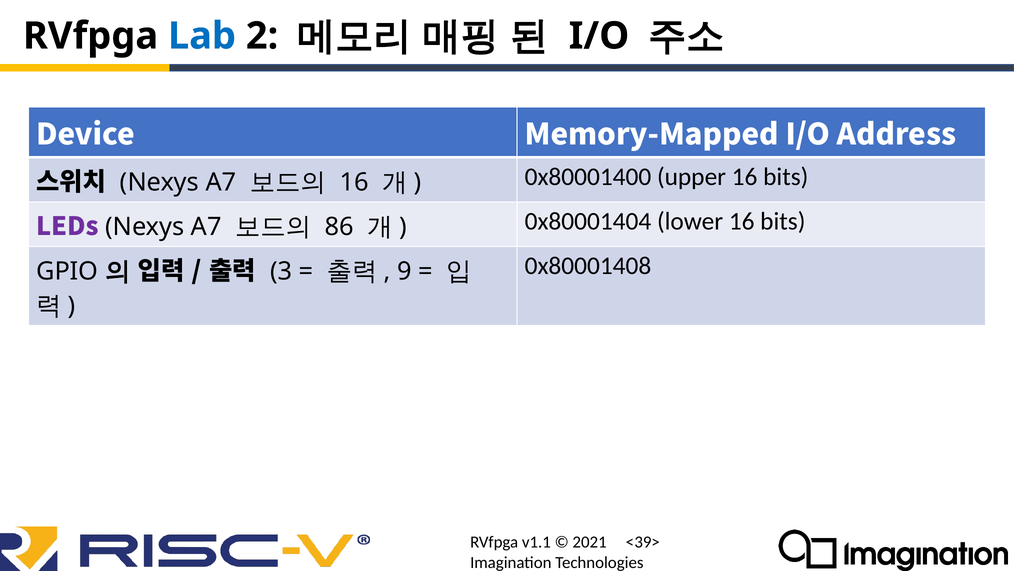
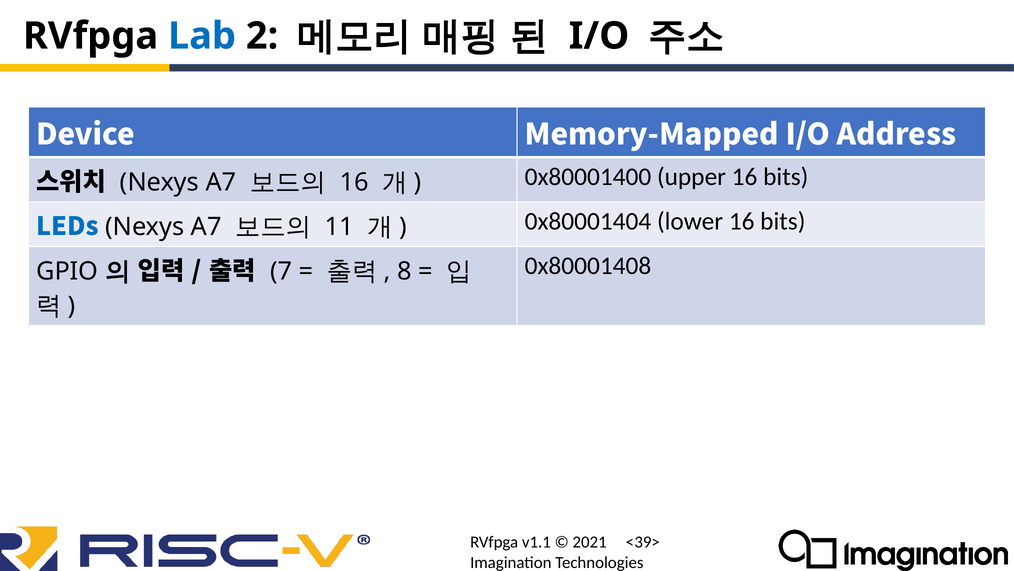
LEDs colour: purple -> blue (67, 226)
86: 86 -> 11 (339, 226)
3: 3 -> 7 (281, 271)
9: 9 -> 8 (404, 271)
